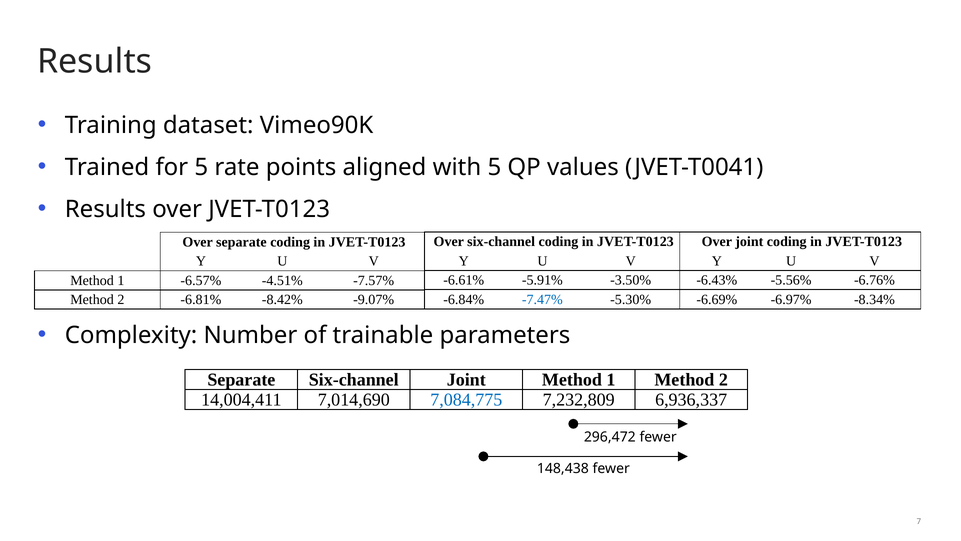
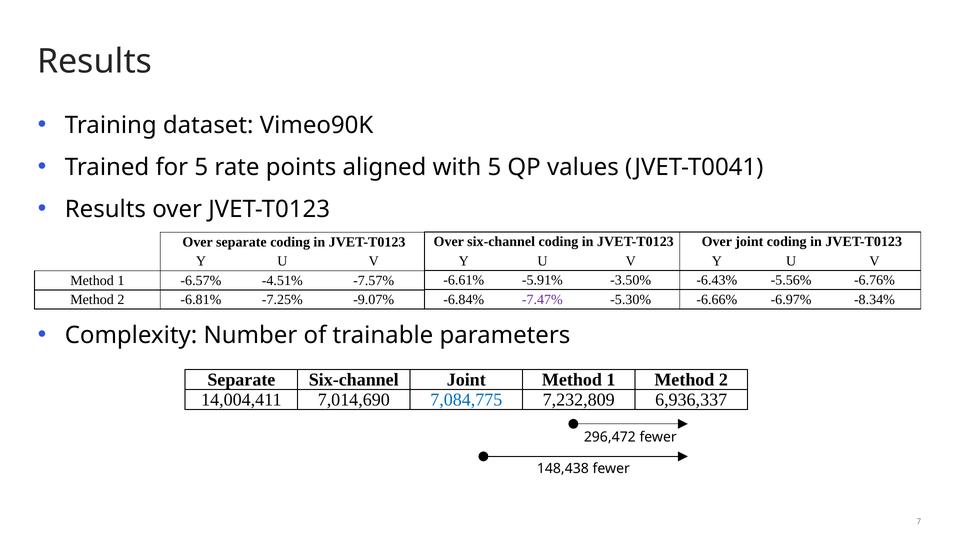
-7.47% colour: blue -> purple (542, 299)
-6.69%: -6.69% -> -6.66% (717, 299)
-8.42%: -8.42% -> -7.25% (282, 299)
